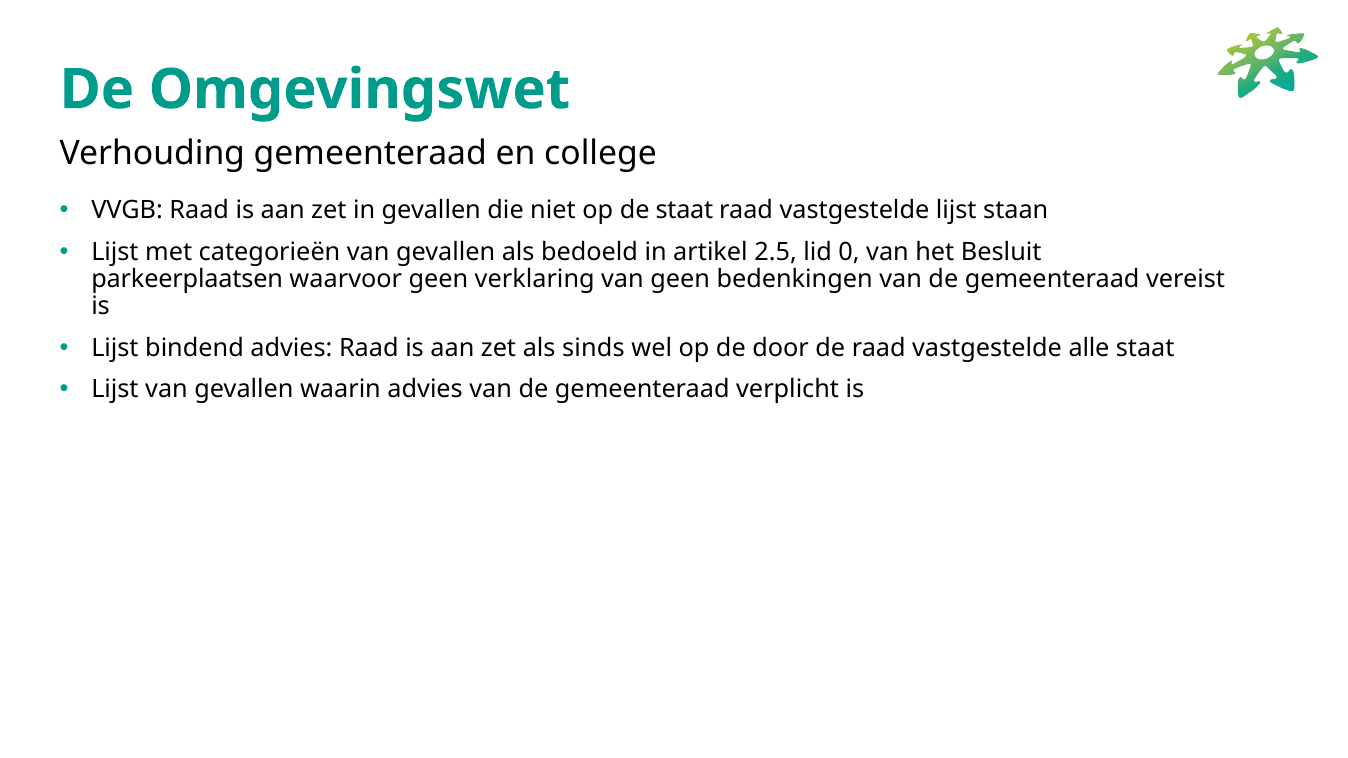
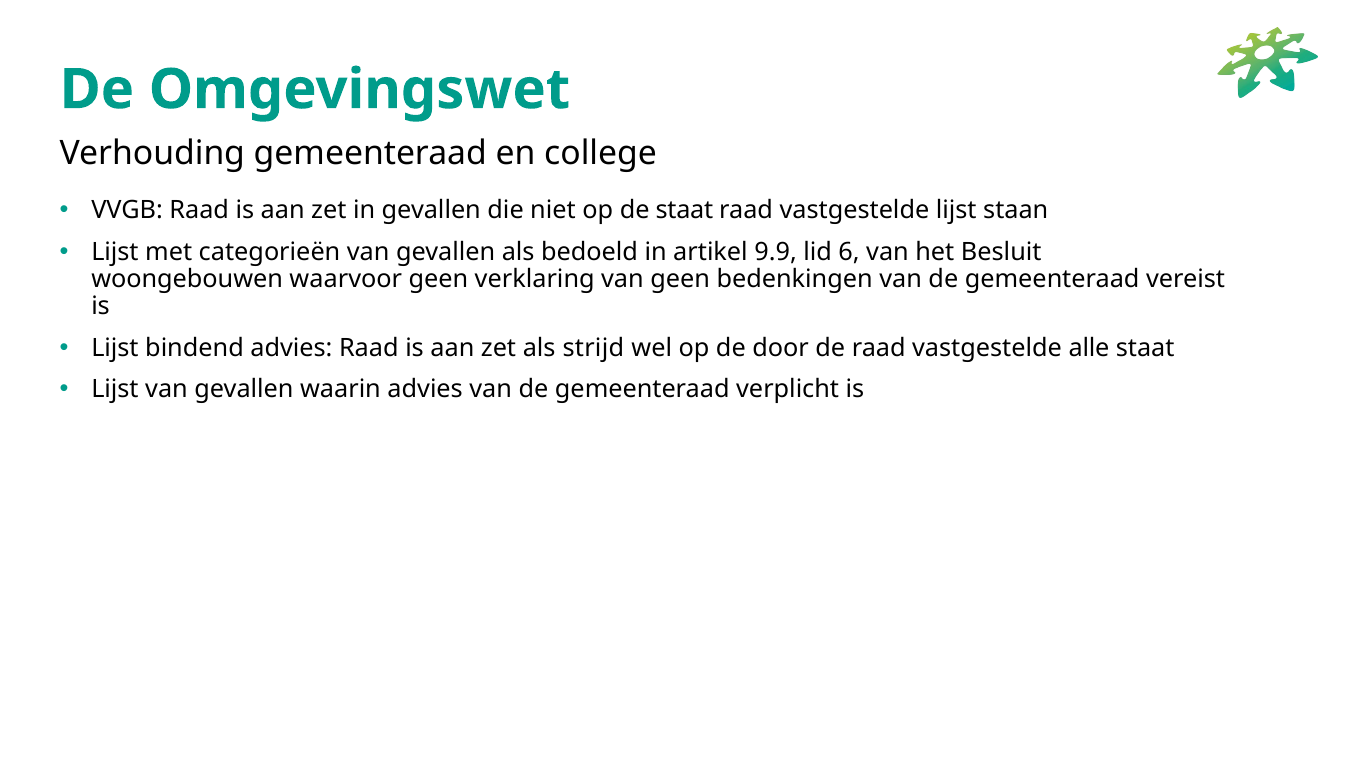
2.5: 2.5 -> 9.9 (776, 252)
0: 0 -> 6 (849, 252)
parkeerplaatsen: parkeerplaatsen -> woongebouwen (187, 279)
sinds: sinds -> strijd (593, 348)
